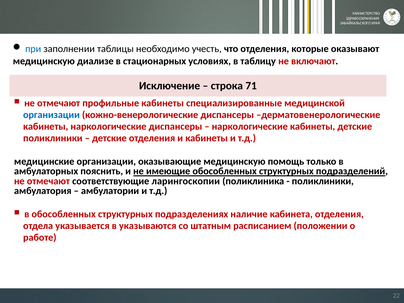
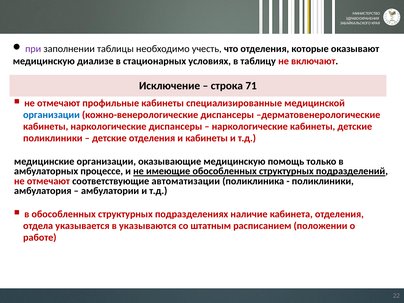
при colour: blue -> purple (33, 49)
пояснить: пояснить -> процессе (102, 171)
ларингоскопии: ларингоскопии -> автоматизации (186, 181)
